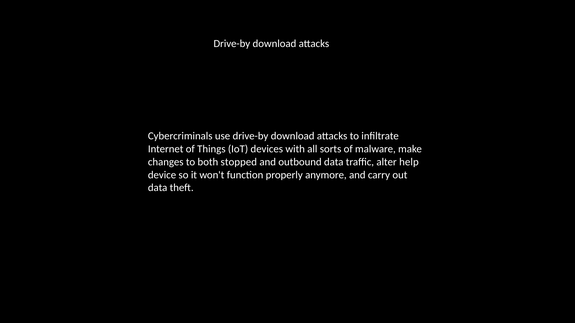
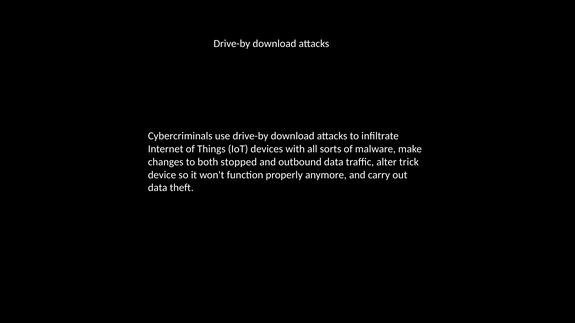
help: help -> trick (409, 162)
